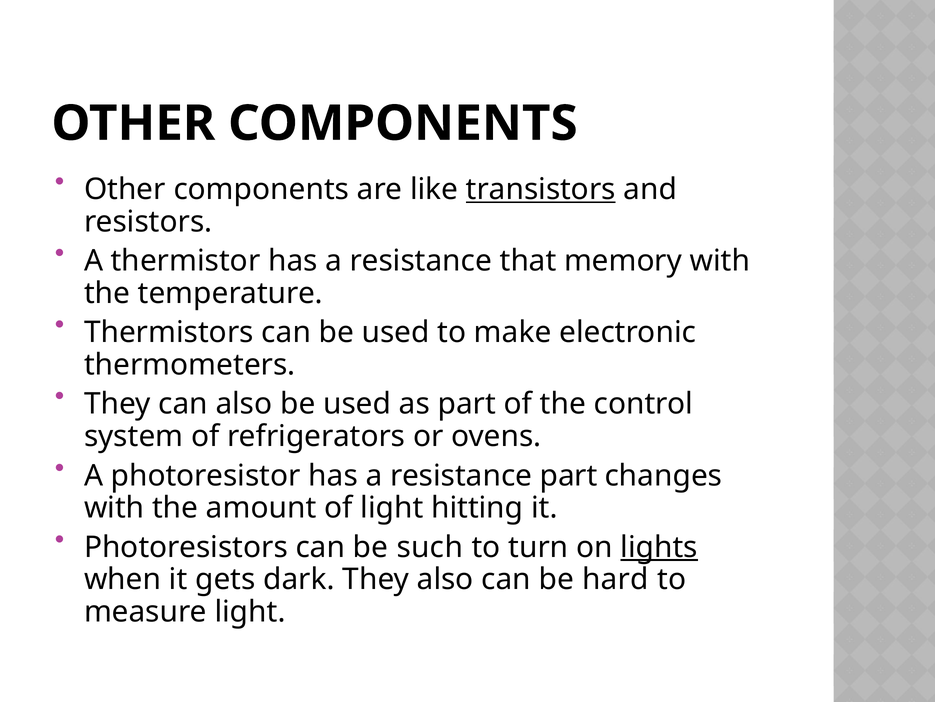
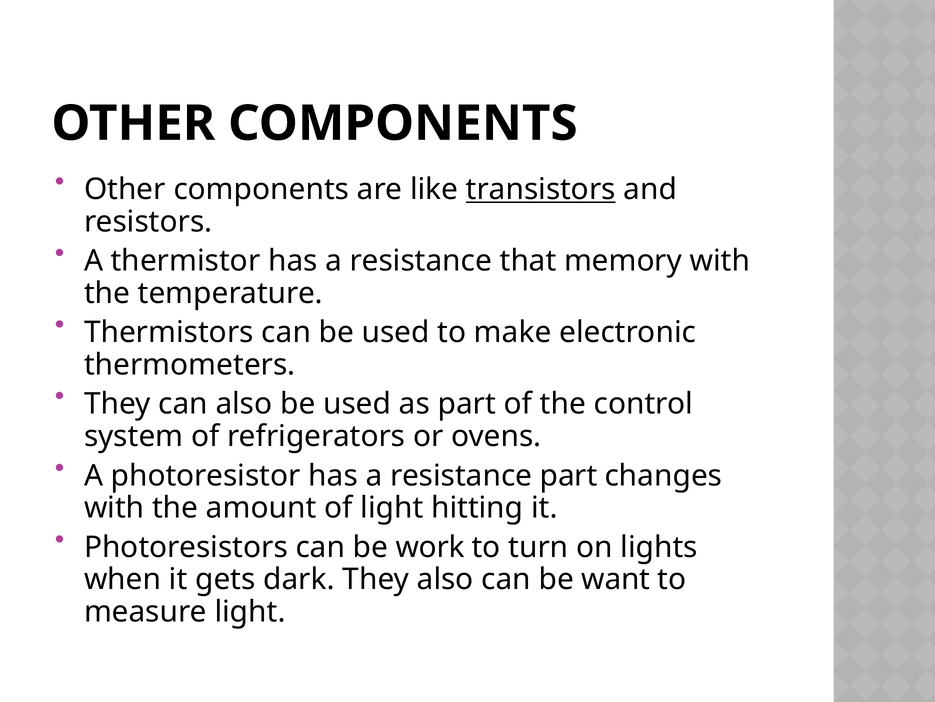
such: such -> work (430, 547)
lights underline: present -> none (659, 547)
hard: hard -> want (616, 579)
